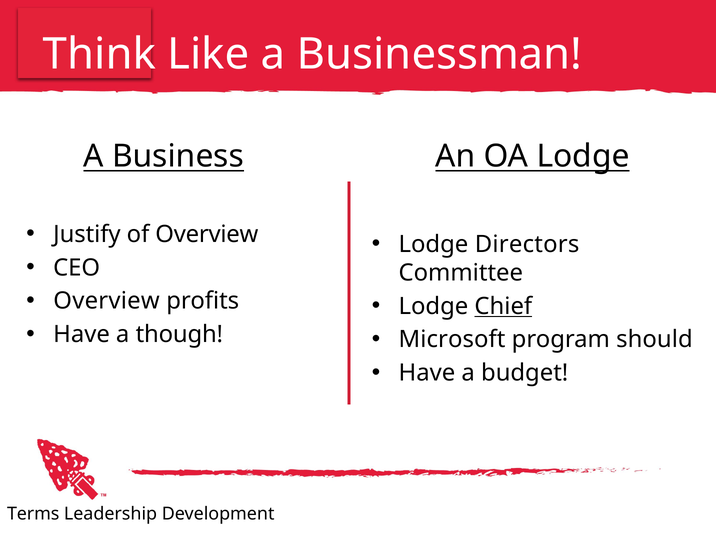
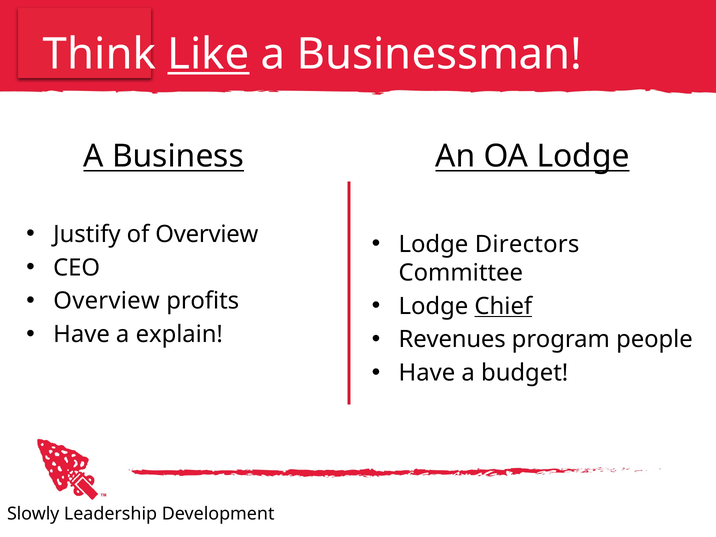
Like underline: none -> present (208, 54)
though: though -> explain (179, 334)
Microsoft: Microsoft -> Revenues (452, 340)
should: should -> people (654, 340)
Terms: Terms -> Slowly (33, 514)
